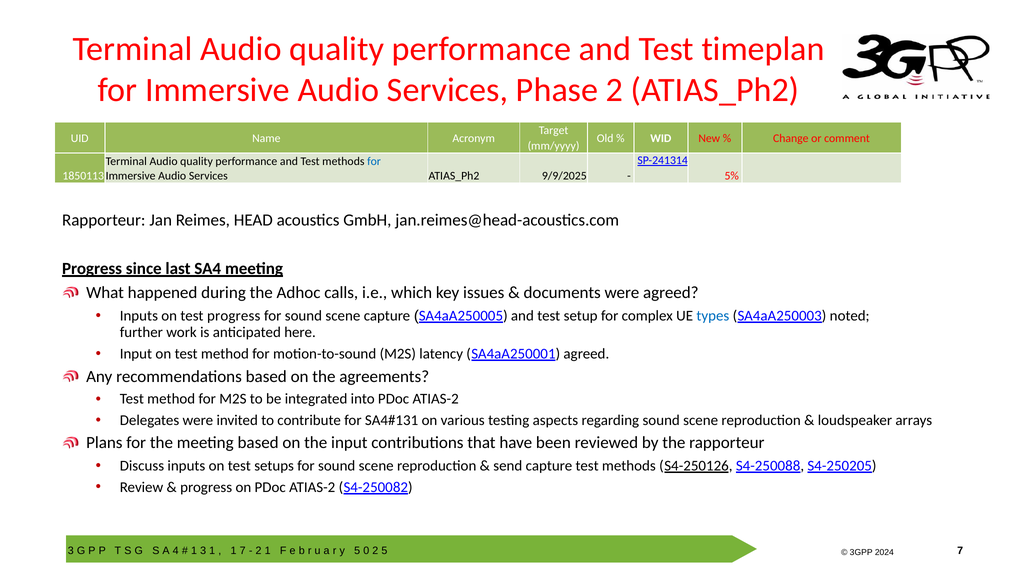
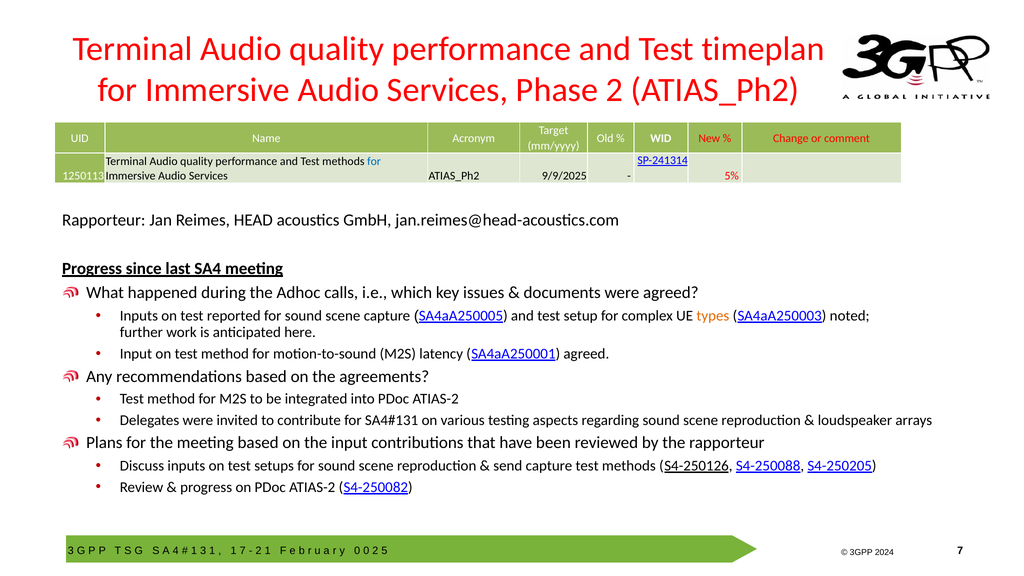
1850113: 1850113 -> 1250113 (83, 176)
test progress: progress -> reported (234, 316)
types colour: blue -> orange (713, 316)
5: 5 -> 0 (357, 551)
